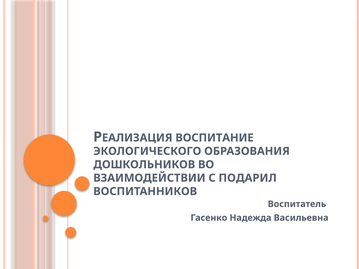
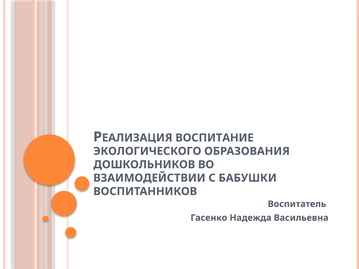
ПОДАРИЛ: ПОДАРИЛ -> БАБУШКИ (248, 178)
